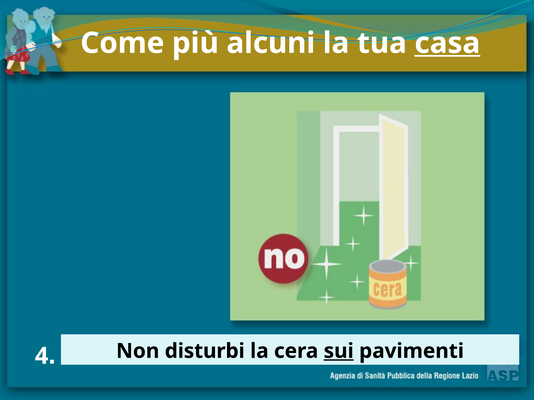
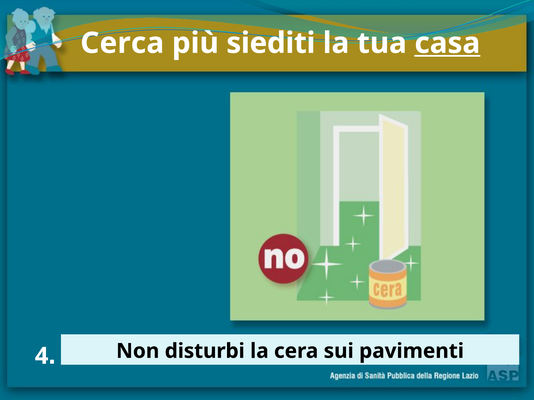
Come: Come -> Cerca (122, 43)
alcuni: alcuni -> siediti (271, 43)
sui underline: present -> none (339, 351)
